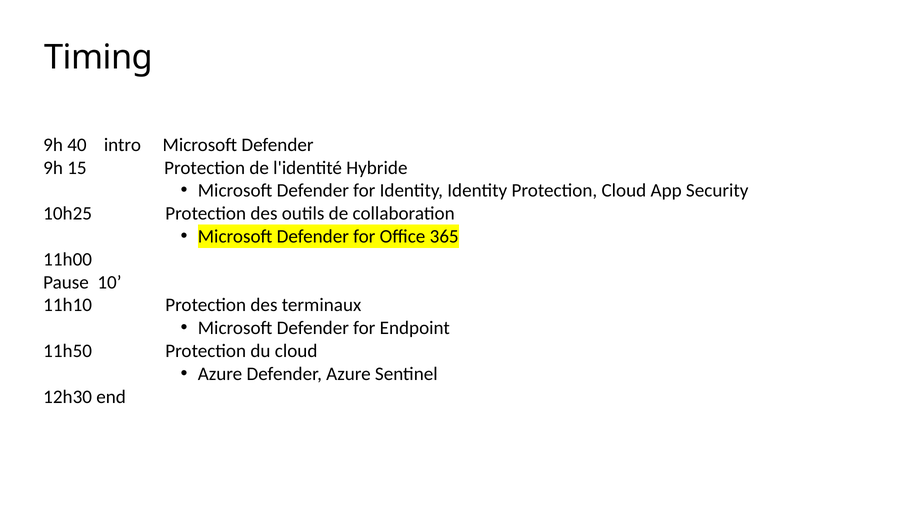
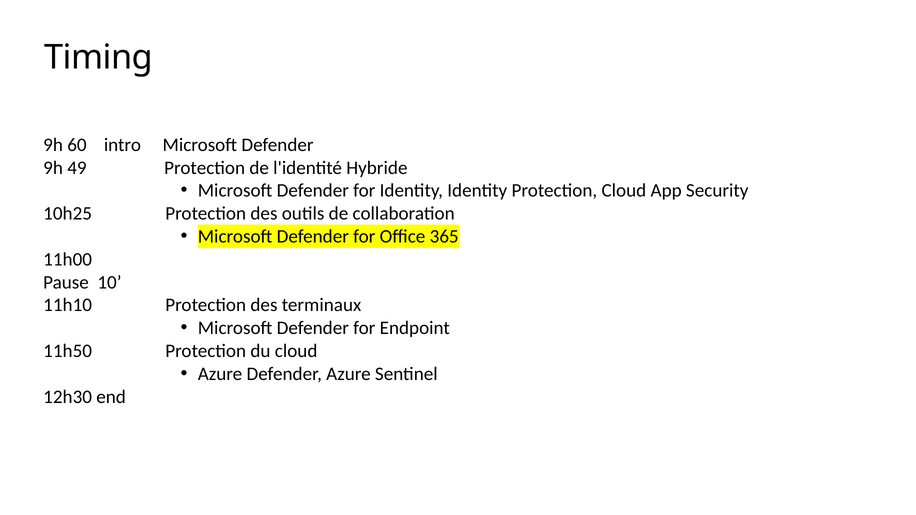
40: 40 -> 60 (77, 145)
15: 15 -> 49 (77, 168)
